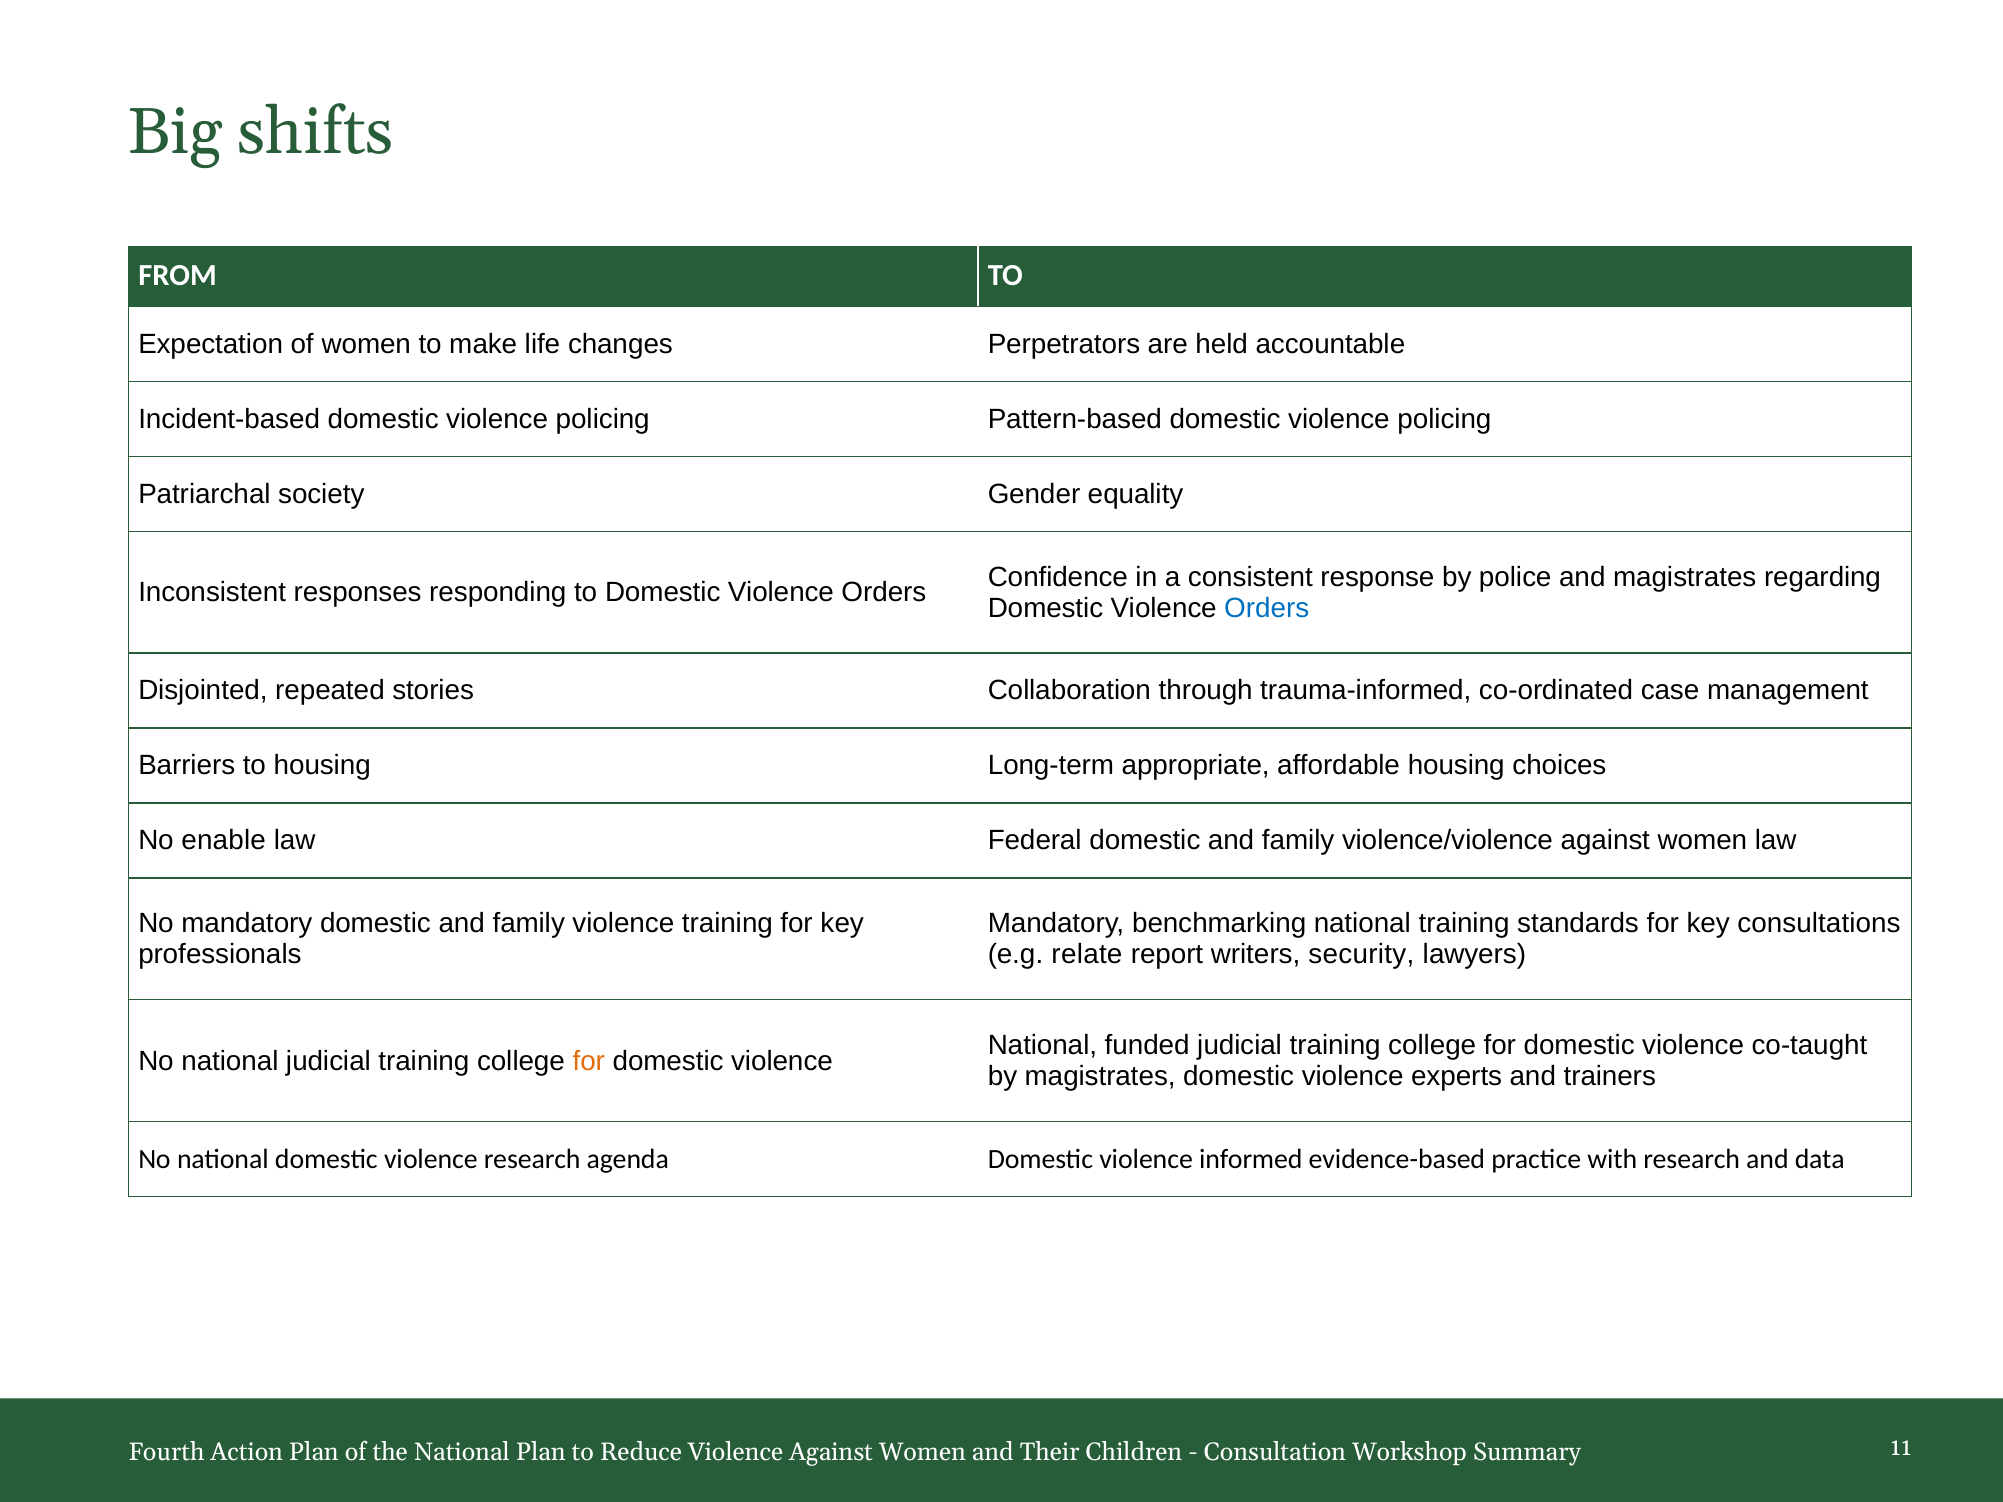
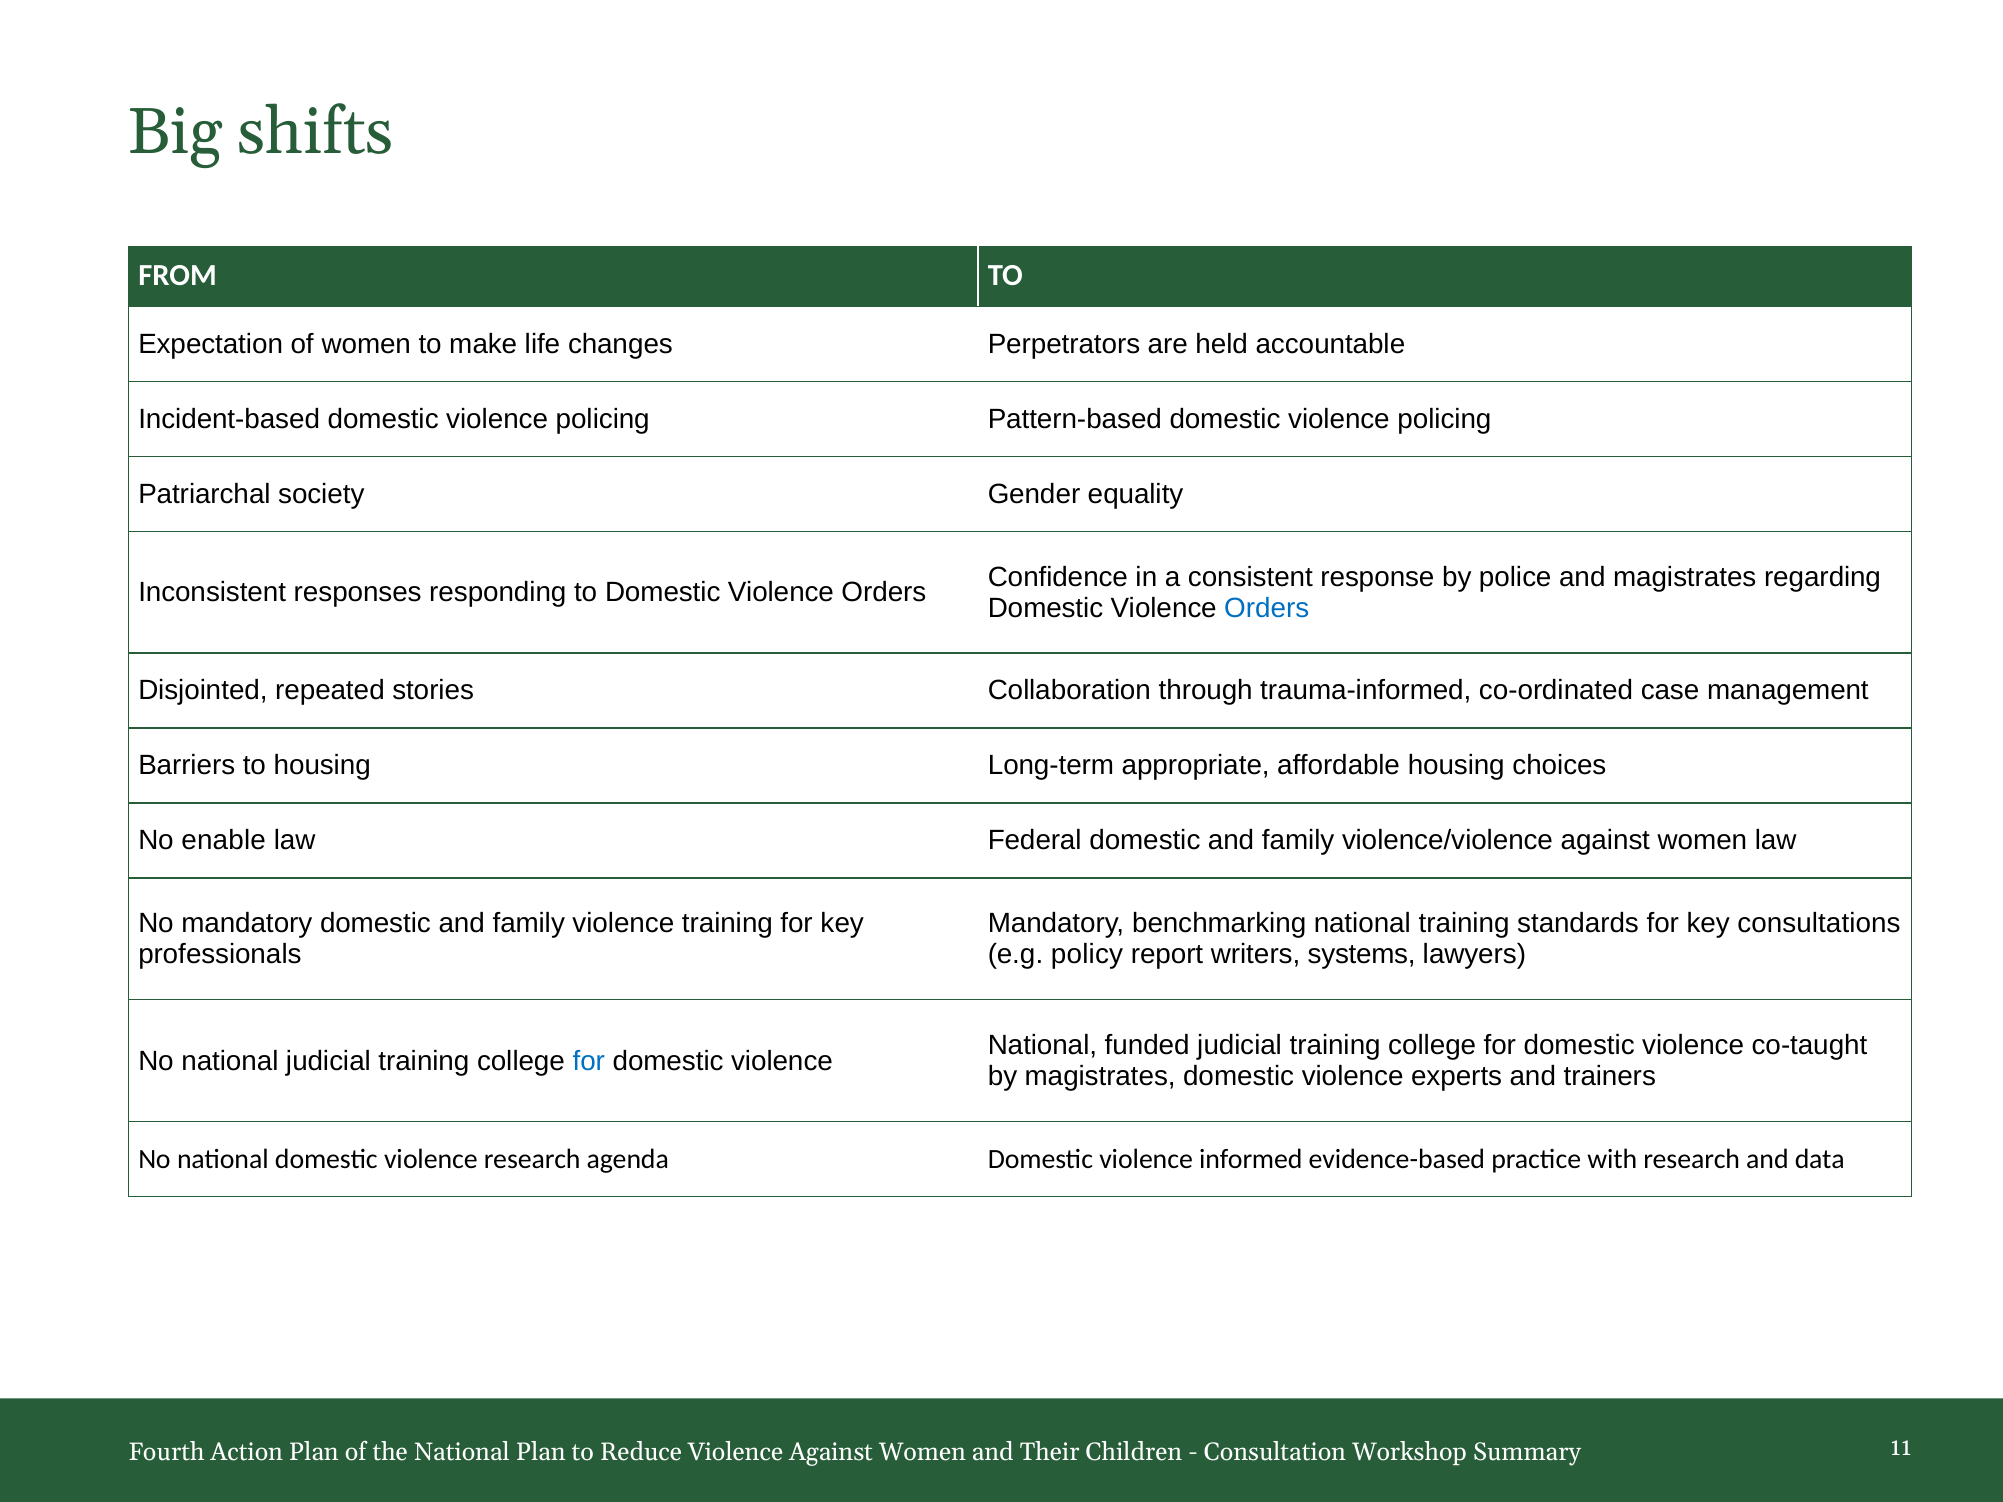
relate: relate -> policy (1087, 955)
security: security -> systems (1362, 955)
for colour: orange -> blue (589, 1061)
